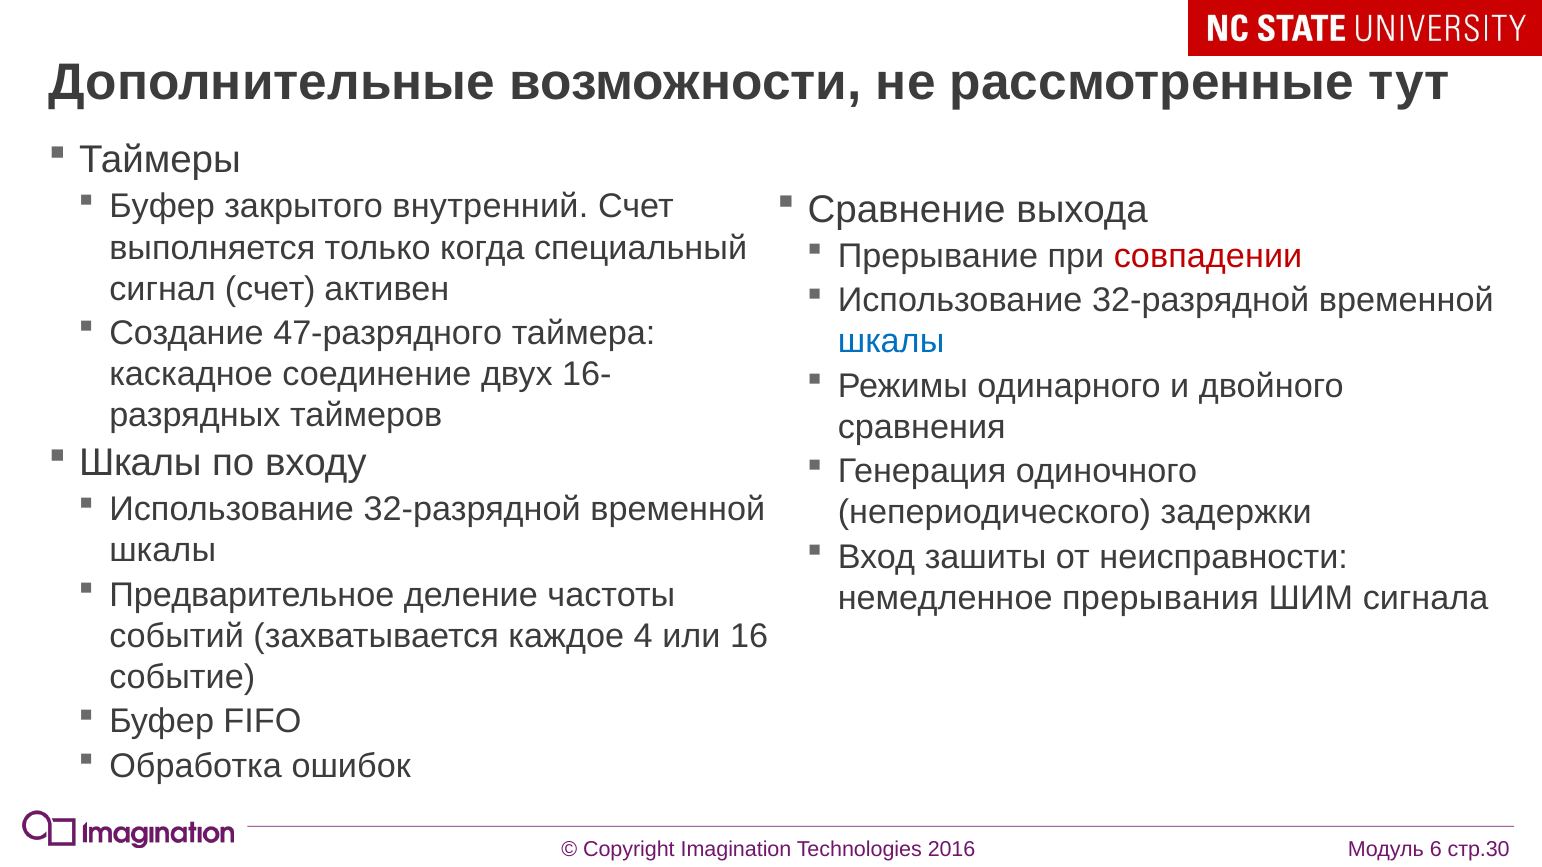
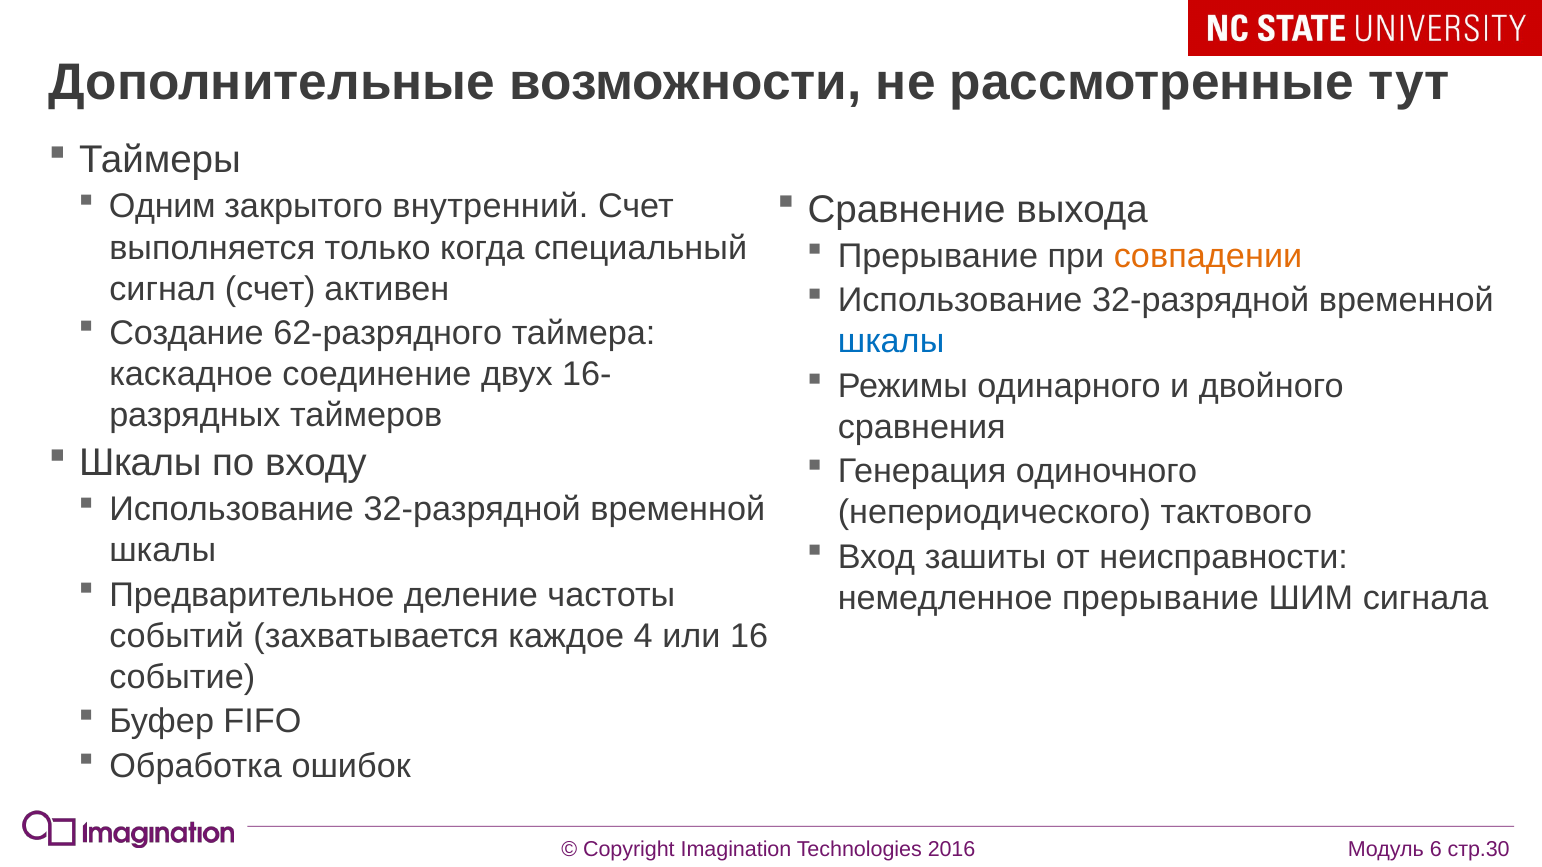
Буфер: Буфер -> Одним (162, 207)
совпадении colour: red -> orange (1208, 256)
47-разрядного: 47-разрядного -> 62-разрядного (388, 333)
задержки: задержки -> тактового (1236, 513)
немедленное прерывания: прерывания -> прерывание (1160, 598)
